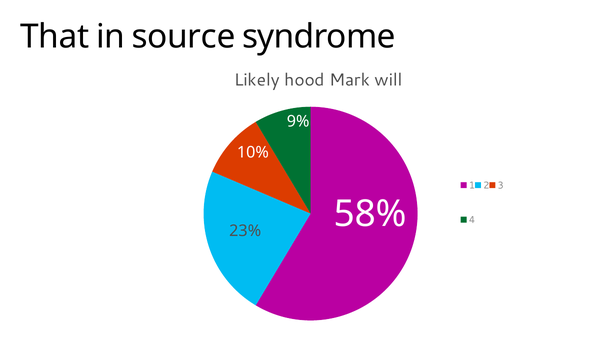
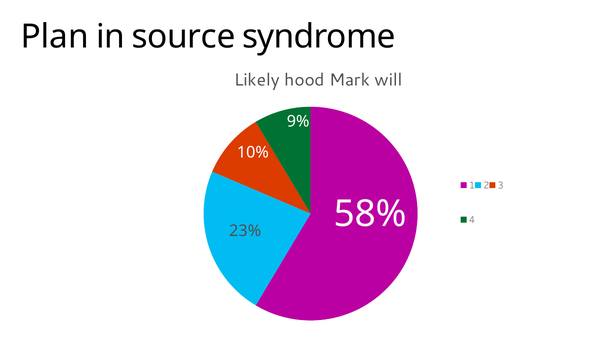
That: That -> Plan (55, 37)
